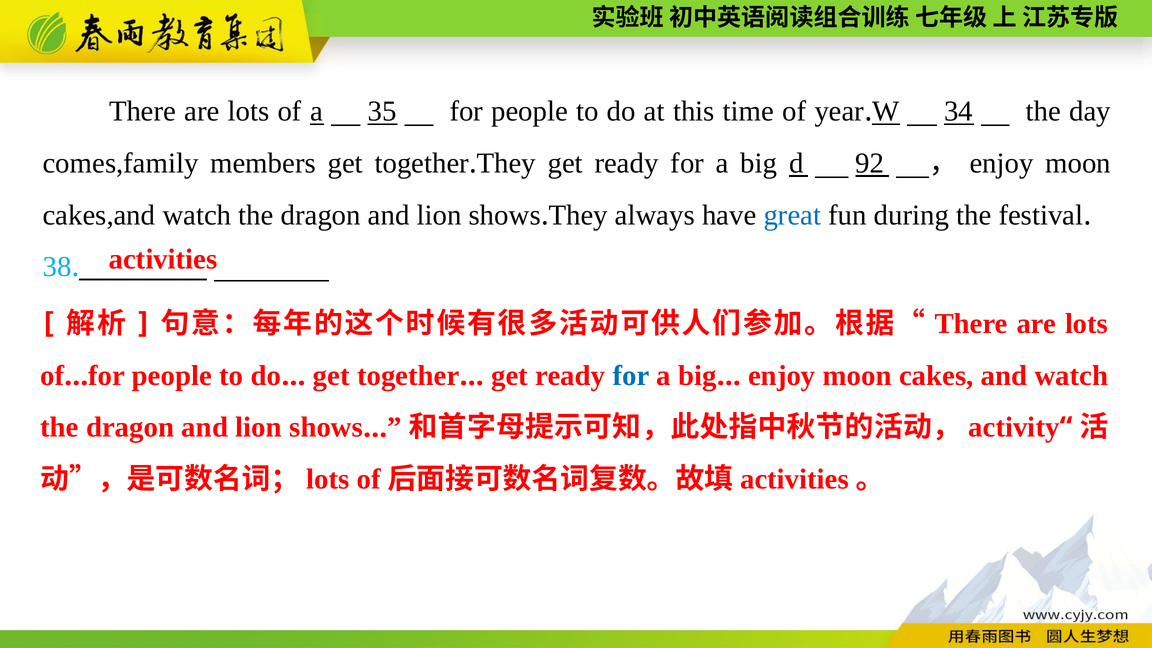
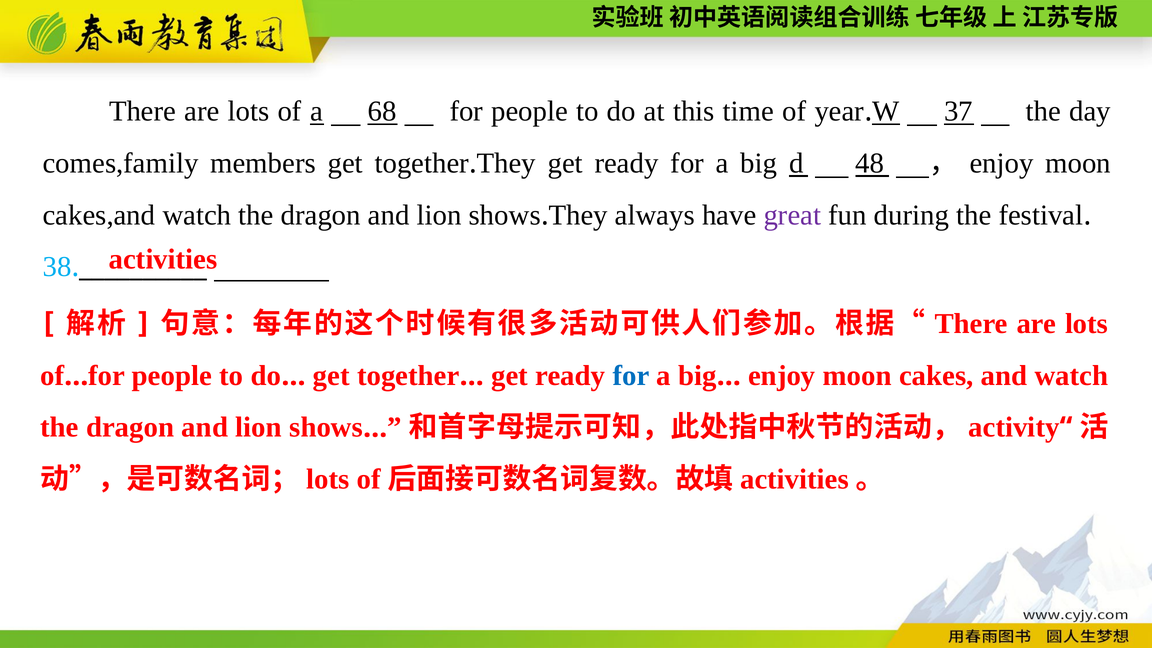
35: 35 -> 68 (382, 111)
34: 34 -> 37 (958, 111)
92: 92 -> 48 (870, 163)
great colour: blue -> purple (792, 215)
